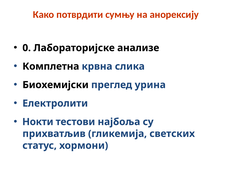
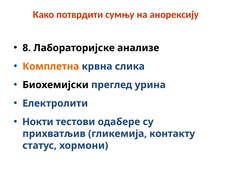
0: 0 -> 8 (27, 48)
Комплетна colour: black -> orange (51, 67)
најбоља: најбоља -> одабере (119, 122)
светских: светских -> контакту (172, 134)
